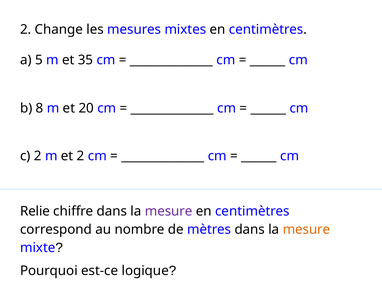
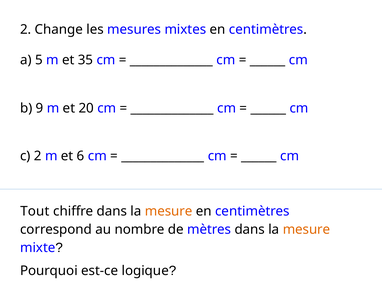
8: 8 -> 9 (40, 108)
et 2: 2 -> 6 (81, 156)
Relie: Relie -> Tout (35, 212)
mesure colour: purple -> orange (169, 212)
